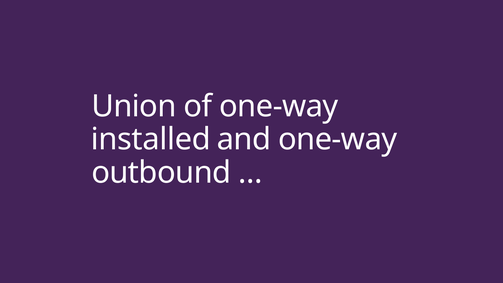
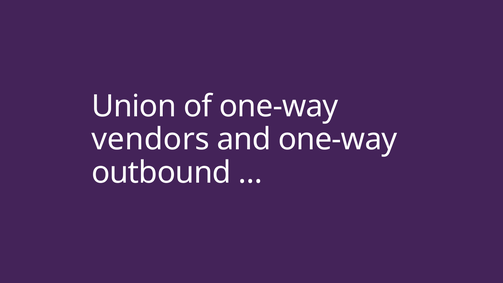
installed: installed -> vendors (151, 139)
